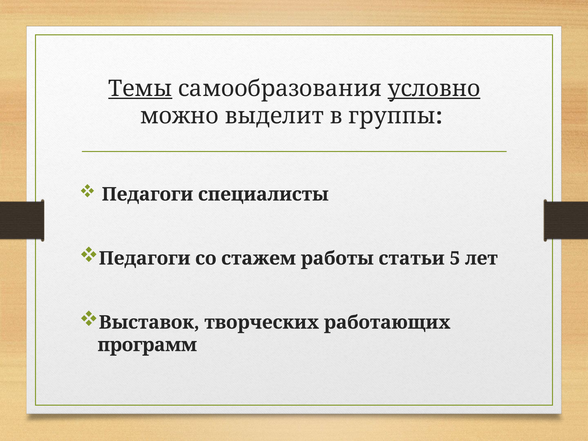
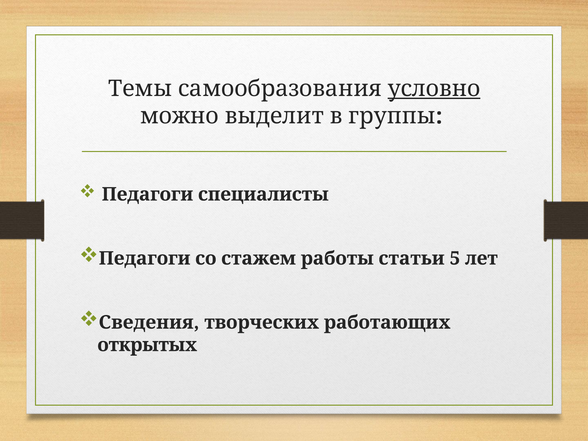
Темы underline: present -> none (140, 89)
Выставок: Выставок -> Сведения (149, 322)
программ: программ -> открытых (147, 345)
